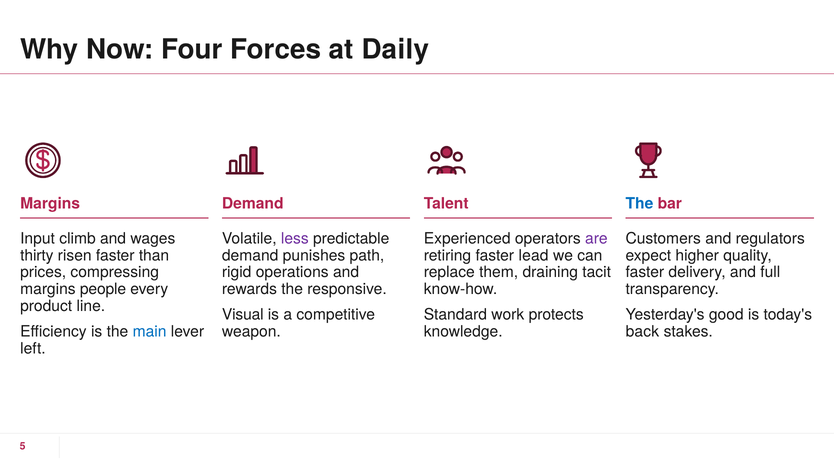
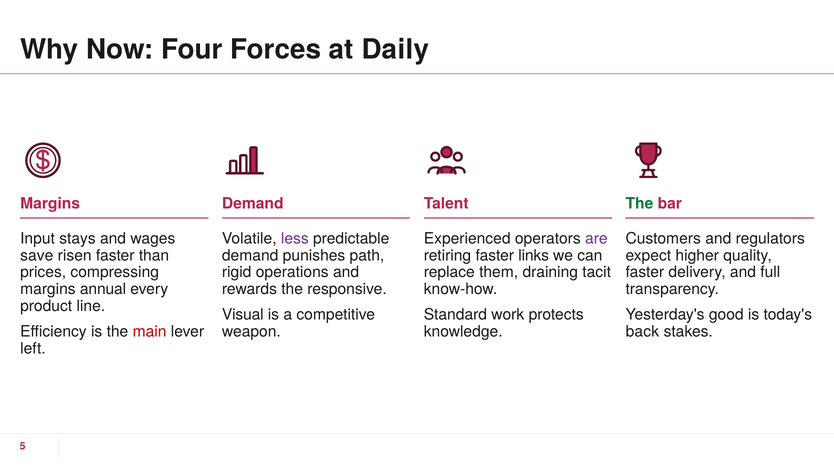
The colour: blue -> green (639, 204)
climb: climb -> stays (78, 239)
thirty: thirty -> save (37, 255)
lead: lead -> links (534, 255)
people: people -> annual (103, 289)
main colour: blue -> red (150, 332)
